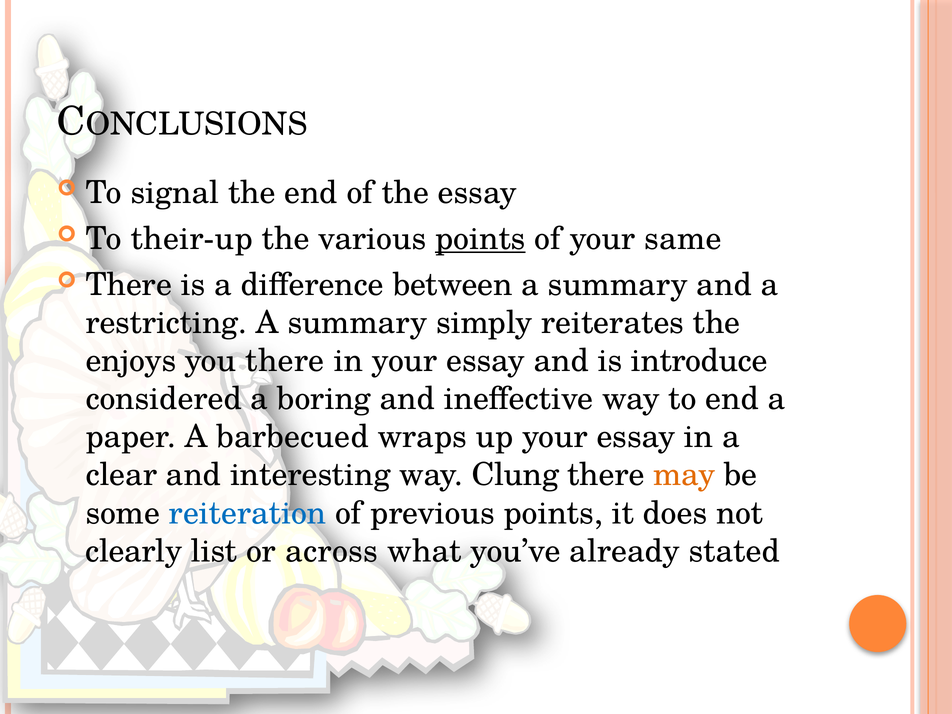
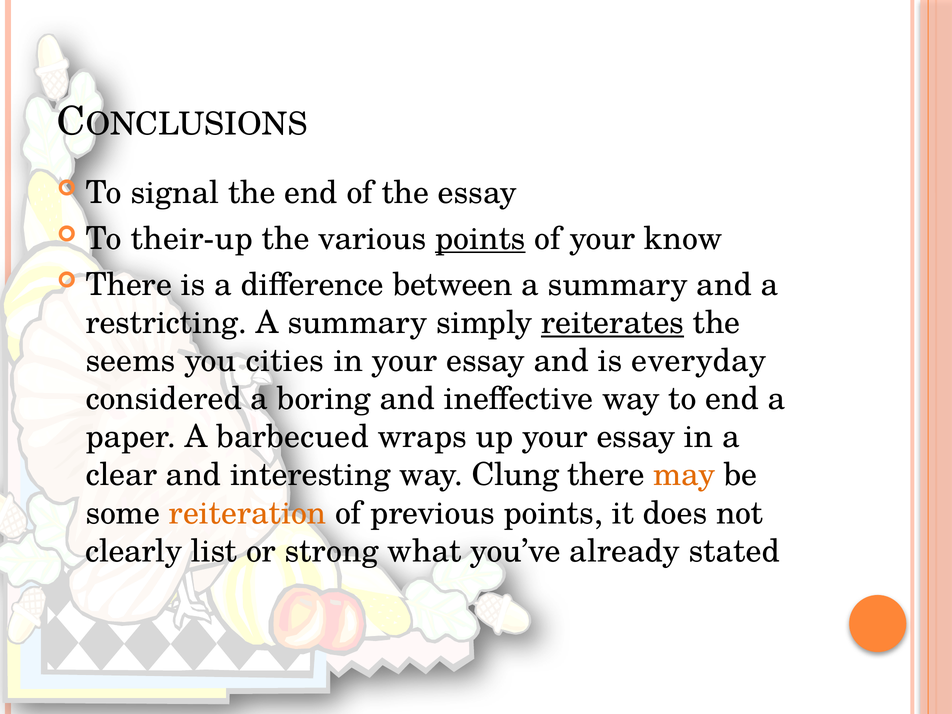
same: same -> know (683, 239)
reiterates underline: none -> present (613, 323)
enjoys: enjoys -> seems (131, 361)
you there: there -> cities (285, 361)
introduce: introduce -> everyday (699, 361)
reiteration colour: blue -> orange (248, 513)
across: across -> strong (332, 551)
